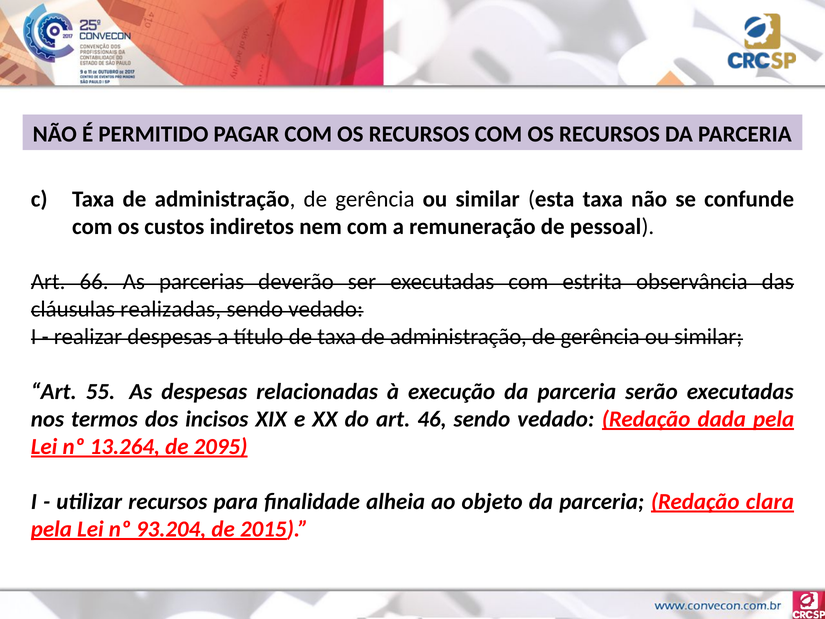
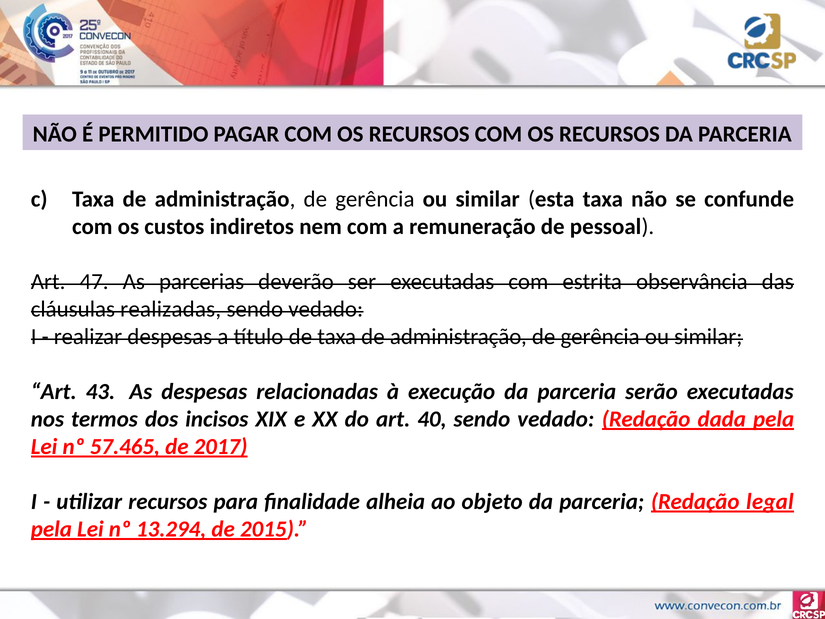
66: 66 -> 47 (94, 281)
55: 55 -> 43 (100, 391)
46: 46 -> 40 (432, 419)
13.264: 13.264 -> 57.465 (125, 446)
2095: 2095 -> 2017 (221, 446)
clara: clara -> legal (770, 501)
93.204: 93.204 -> 13.294 (171, 529)
